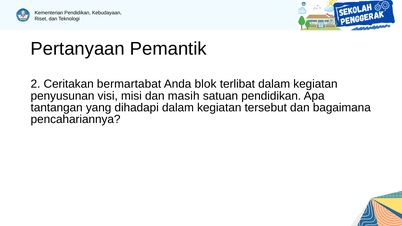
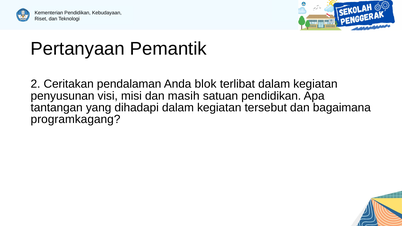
bermartabat: bermartabat -> pendalaman (129, 84)
pencahariannya: pencahariannya -> programkagang (76, 119)
